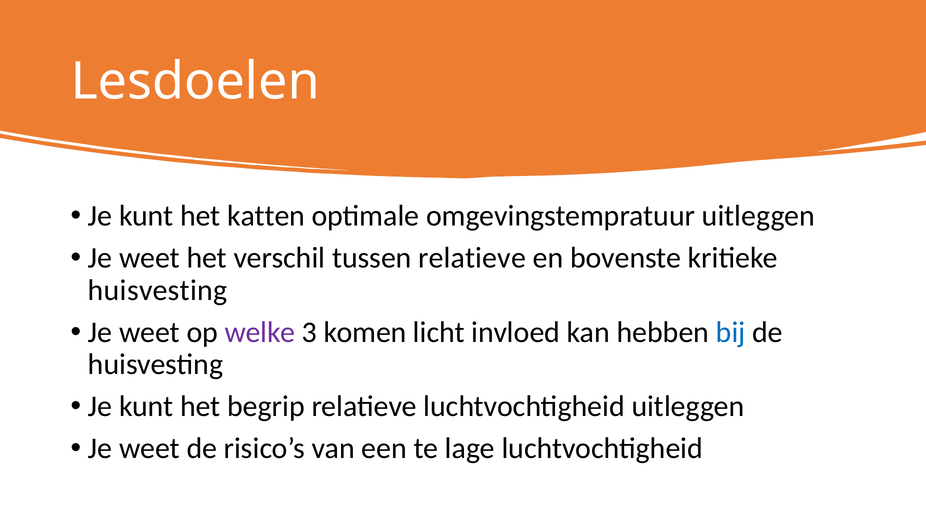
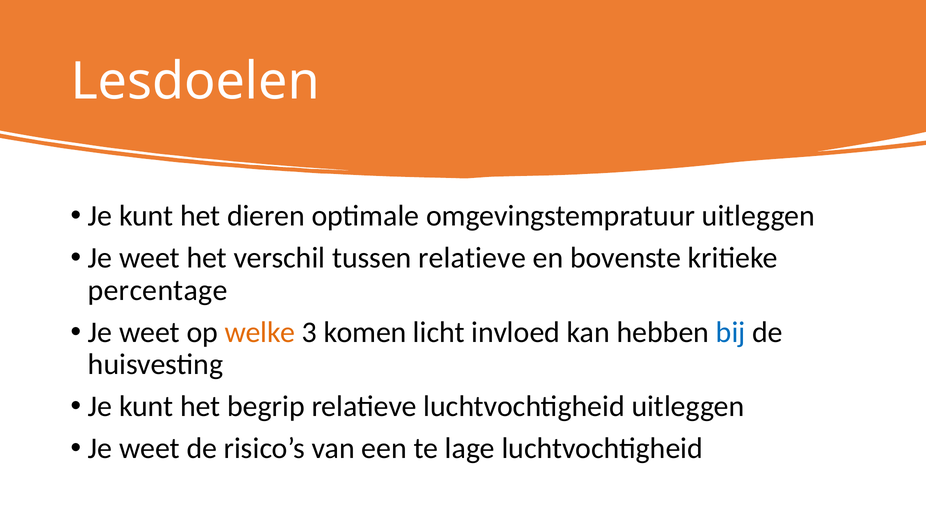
katten: katten -> dieren (266, 216)
huisvesting: huisvesting -> percentage (158, 290)
welke colour: purple -> orange (260, 332)
